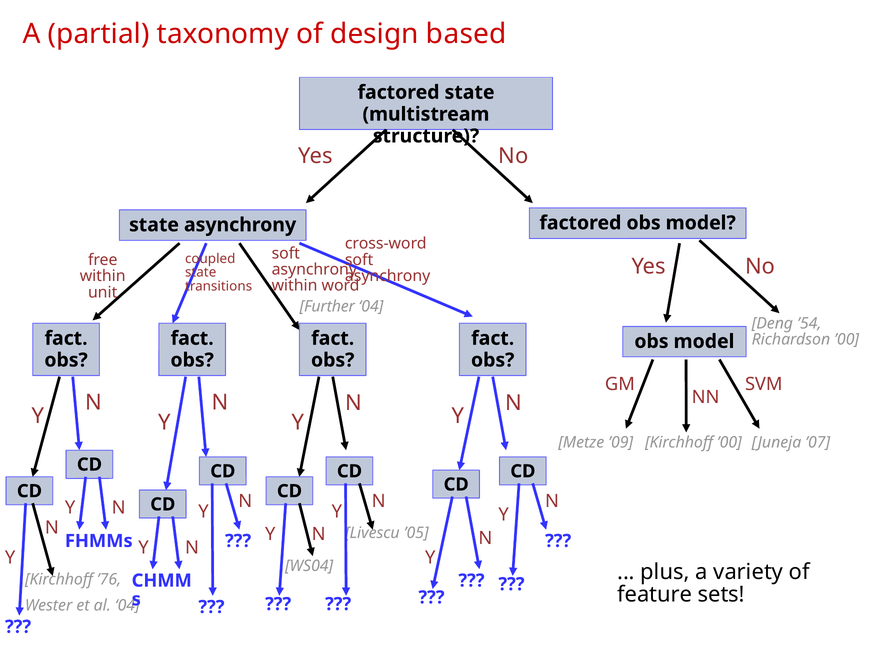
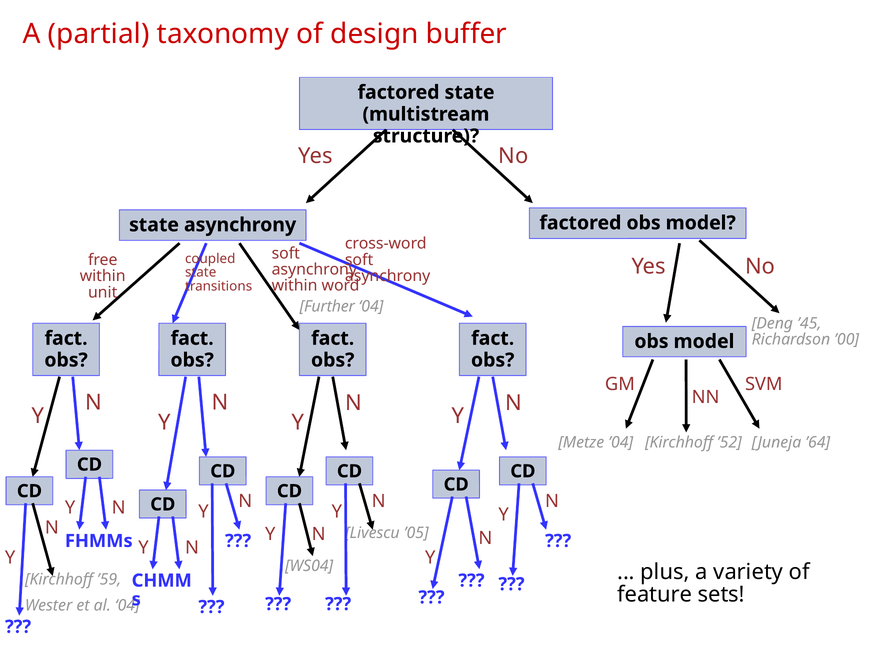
based: based -> buffer (466, 34)
’54: ’54 -> ’45 (809, 323)
’09: ’09 -> ’04 (621, 442)
Kirchhoff ’00: ’00 -> ’52 (729, 442)
’07: ’07 -> ’64 (818, 442)
’76: ’76 -> ’59 (109, 579)
